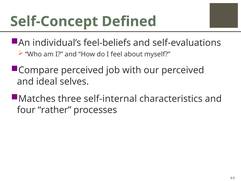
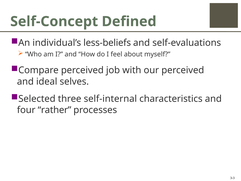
feel-beliefs: feel-beliefs -> less-beliefs (107, 43)
Matches: Matches -> Selected (37, 99)
